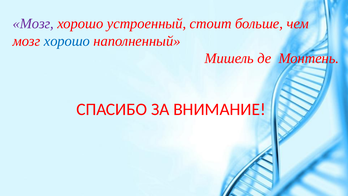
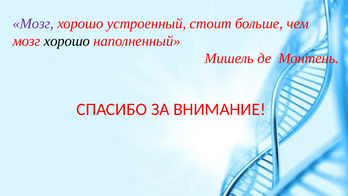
хорошо colour: blue -> black (67, 41)
